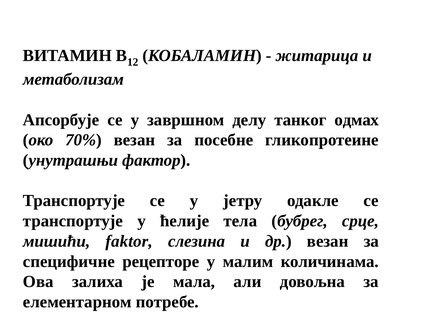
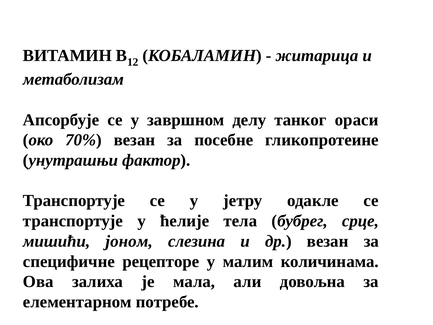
одмах: одмах -> ораси (357, 120)
faktor: faktor -> јоном (129, 241)
